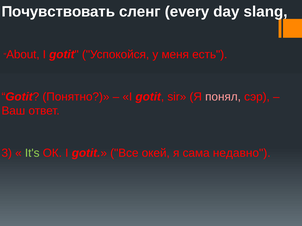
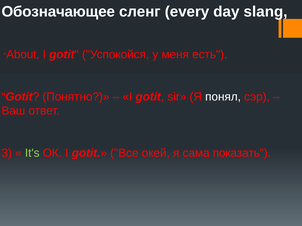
Почувствовать: Почувствовать -> Обозначающее (58, 12)
понял colour: pink -> white (223, 97)
недавно: недавно -> показать (242, 153)
